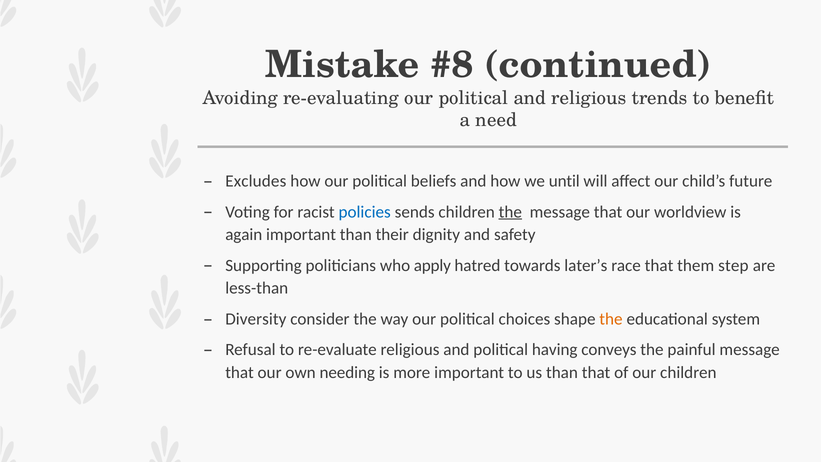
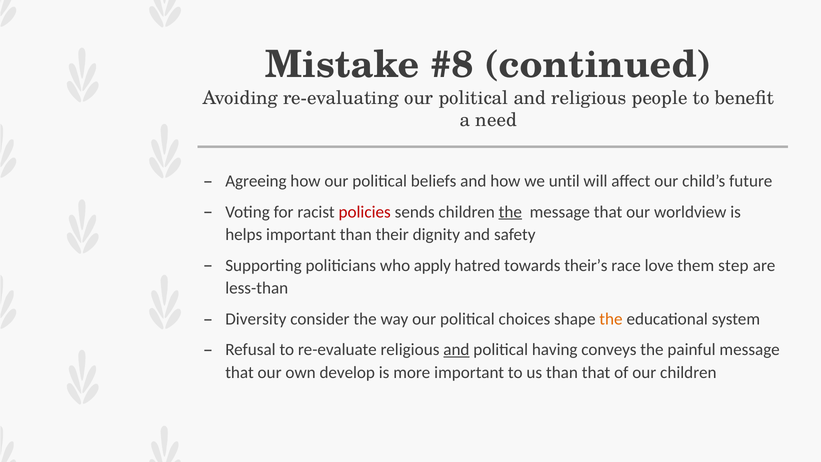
trends: trends -> people (660, 98)
Excludes: Excludes -> Agreeing (256, 181)
policies colour: blue -> red (365, 212)
again: again -> helps (244, 235)
later’s: later’s -> their’s (586, 265)
race that: that -> love (659, 265)
and underline: none -> present (456, 350)
needing: needing -> develop (347, 373)
